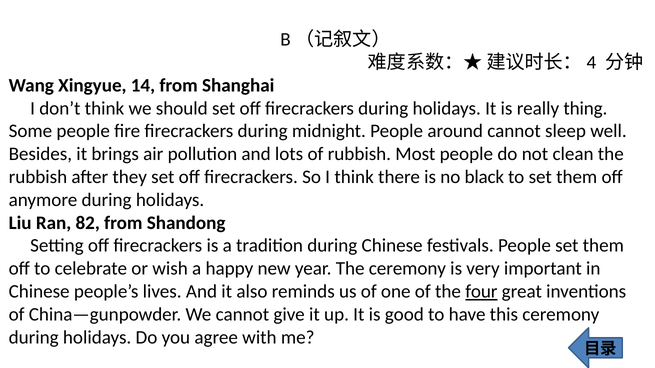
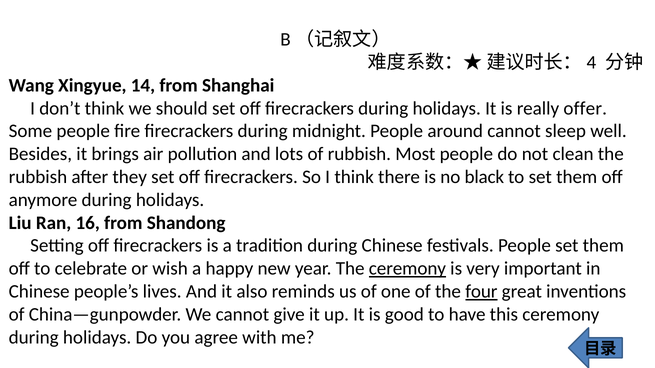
thing: thing -> offer (585, 108)
82: 82 -> 16 (88, 223)
ceremony underline: none -> present (407, 269)
